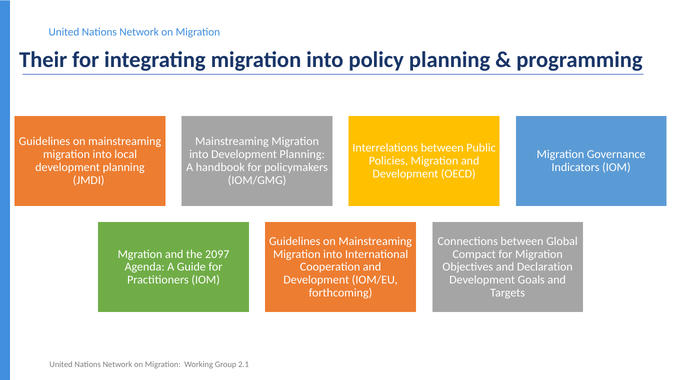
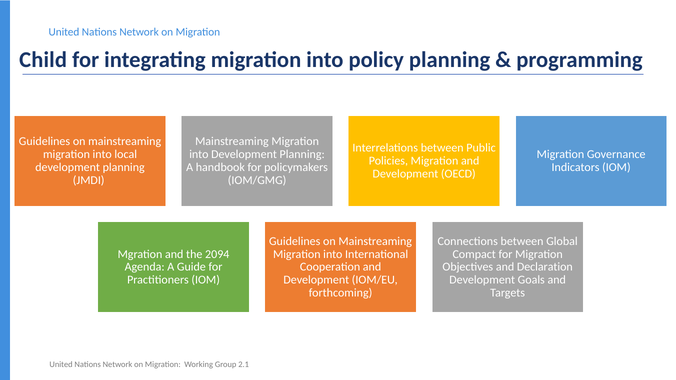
Their: Their -> Child (43, 60)
2097: 2097 -> 2094 (217, 254)
